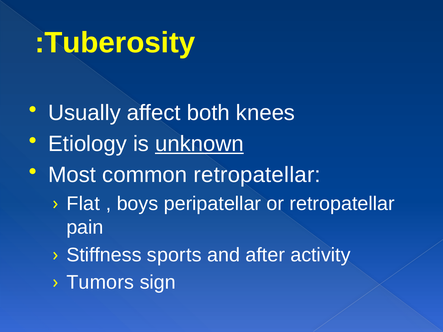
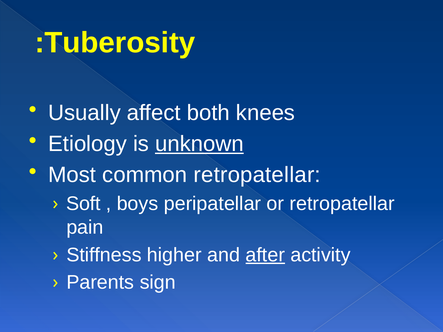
Flat: Flat -> Soft (83, 204)
sports: sports -> higher (174, 255)
after underline: none -> present (265, 255)
Tumors: Tumors -> Parents (100, 283)
